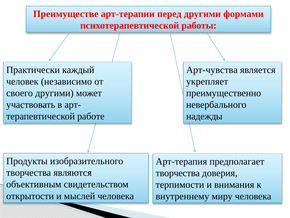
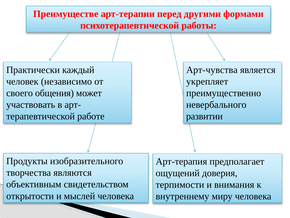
своего другими: другими -> общения (54, 93)
надежды: надежды -> развитии (204, 116)
творчества: творчества -> ощущений (178, 173)
